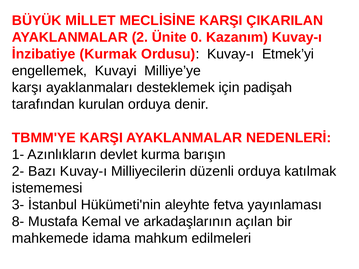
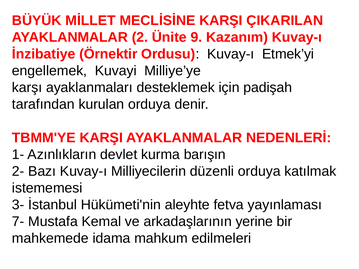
0: 0 -> 9 (196, 37)
Kurmak: Kurmak -> Örnektir (108, 54)
8-: 8- -> 7- (18, 222)
açılan: açılan -> yerine (254, 222)
